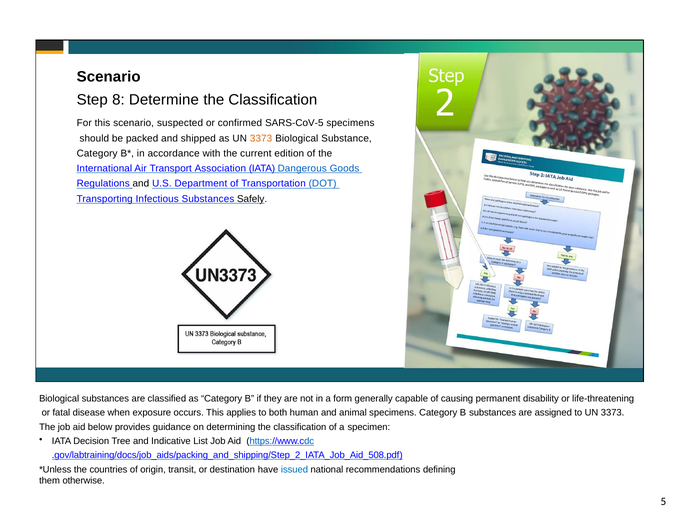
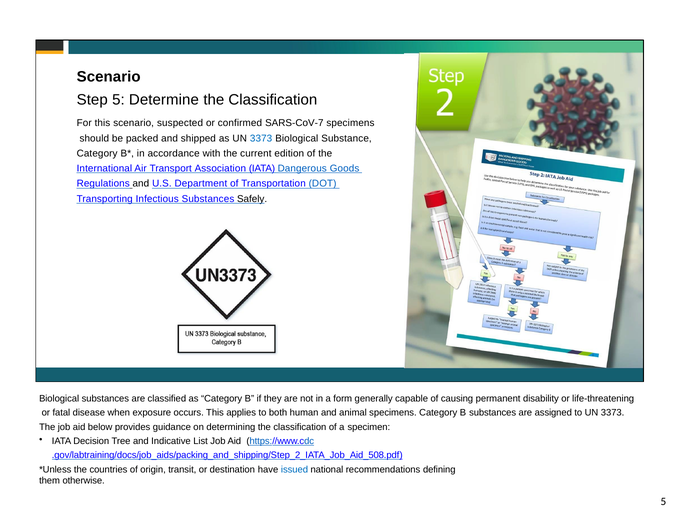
Step 8: 8 -> 5 (118, 100)
SARS-CoV-5: SARS-CoV-5 -> SARS-CoV-7 (294, 123)
3373 colour: orange -> blue (261, 138)
